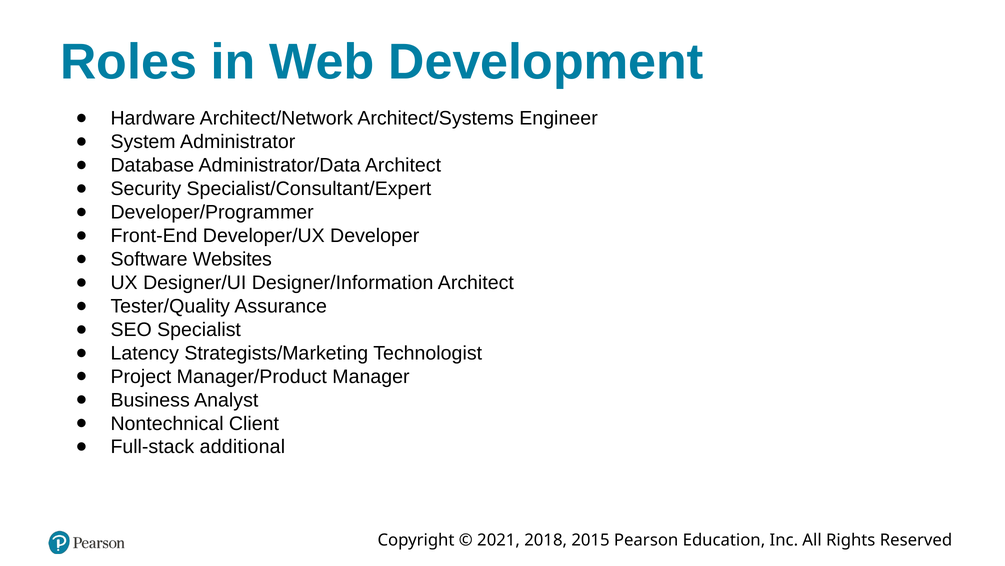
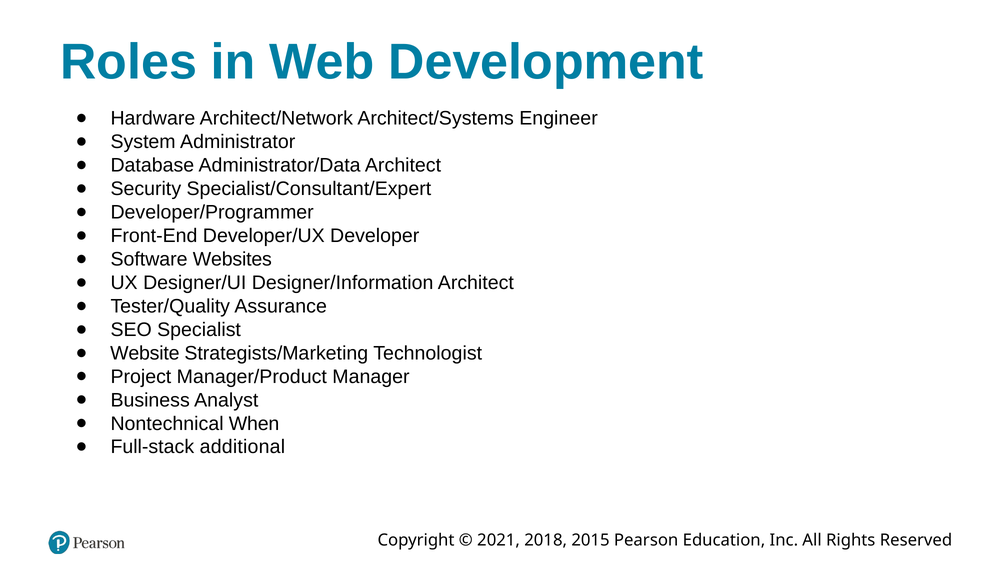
Latency: Latency -> Website (145, 353)
Client: Client -> When (254, 423)
